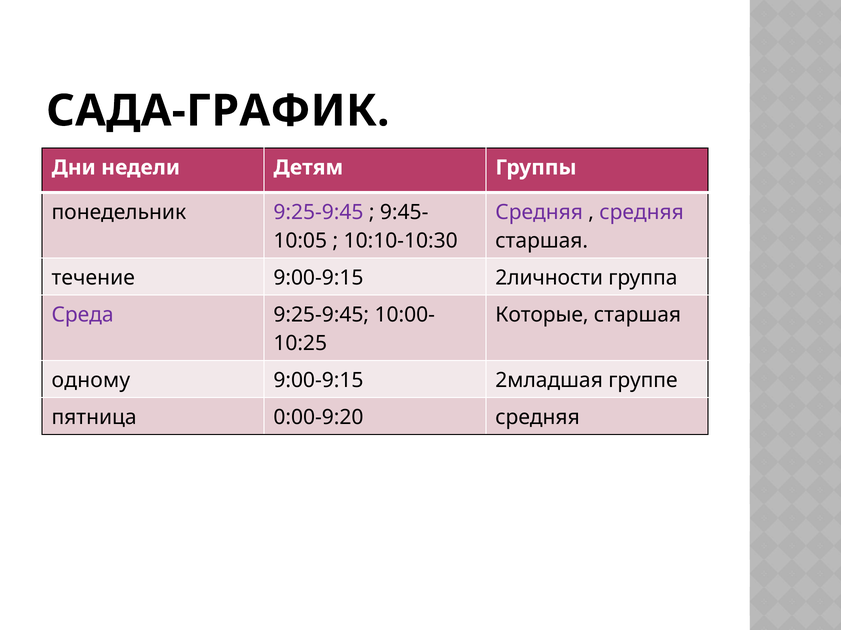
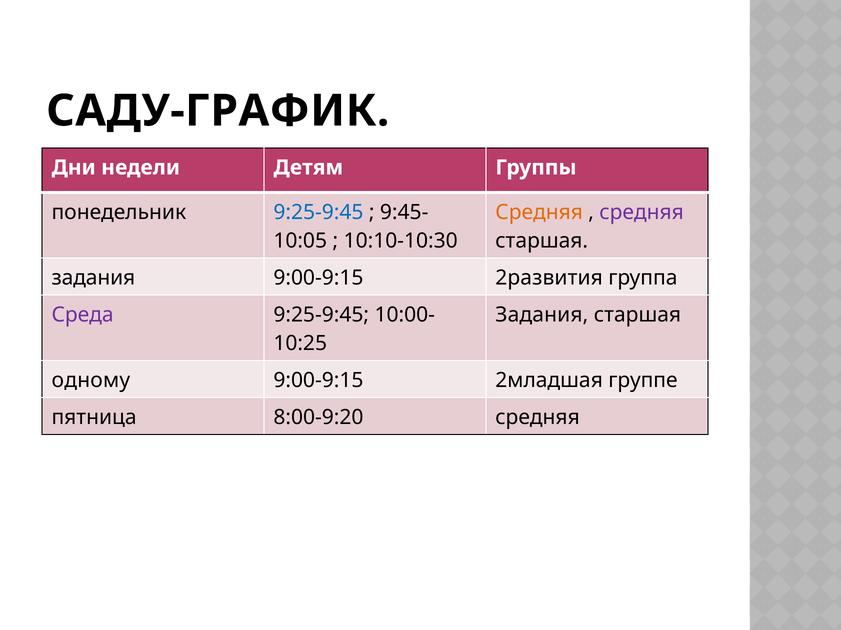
САДА-ГРАФИК: САДА-ГРАФИК -> САДУ-ГРАФИК (218, 111)
9:25-9:45 colour: purple -> blue (318, 212)
Средняя colour: purple -> orange (539, 212)
течение: течение -> задания (93, 278)
2личности: 2личности -> 2развития (549, 278)
Которые: Которые -> Задания (542, 315)
0:00-9:20: 0:00-9:20 -> 8:00-9:20 (318, 418)
